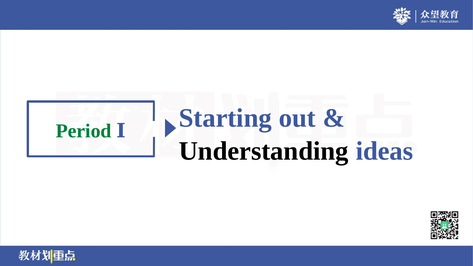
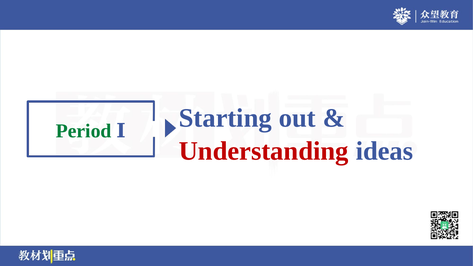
Understanding colour: black -> red (264, 151)
